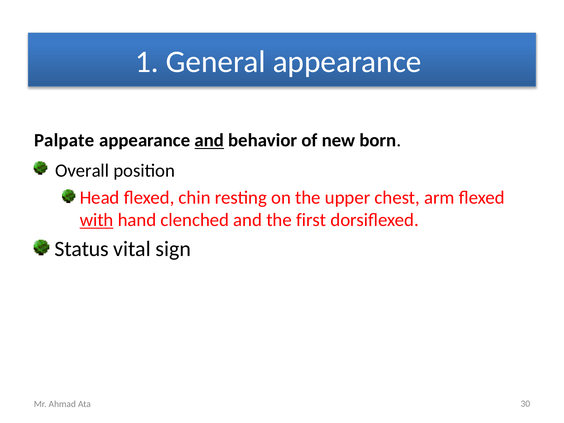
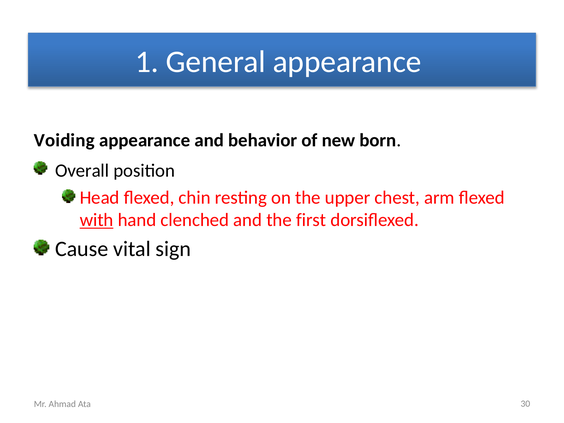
Palpate: Palpate -> Voiding (64, 140)
and underline: present -> none (209, 140)
Status: Status -> Cause (82, 249)
